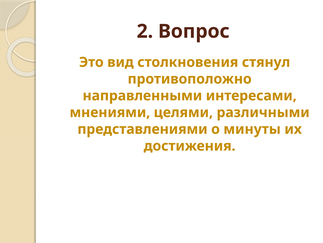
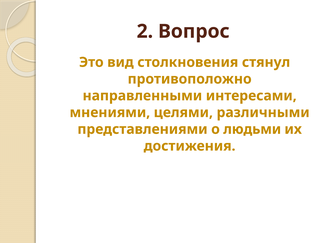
минуты: минуты -> людьми (252, 129)
